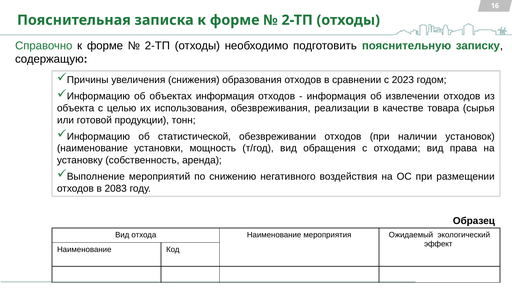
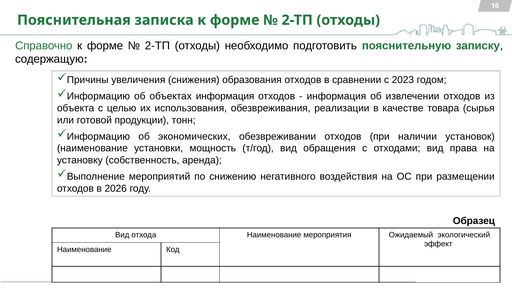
статистической: статистической -> экономических (194, 136)
2083: 2083 -> 2026 (116, 188)
